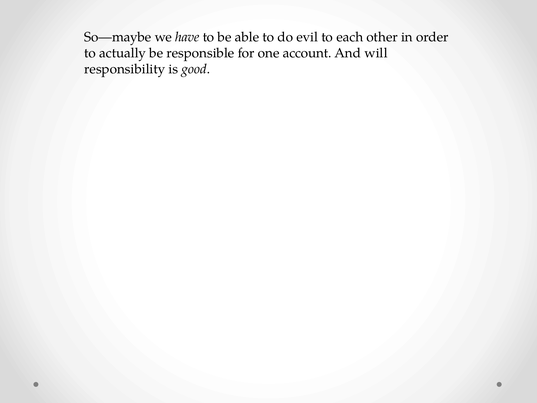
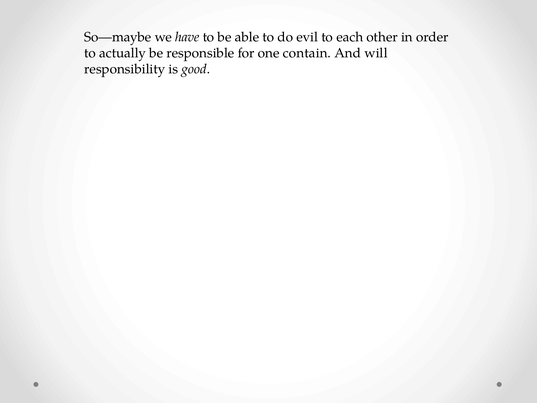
account: account -> contain (307, 53)
